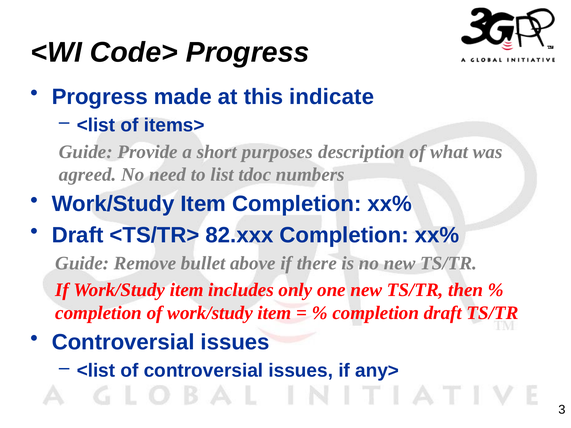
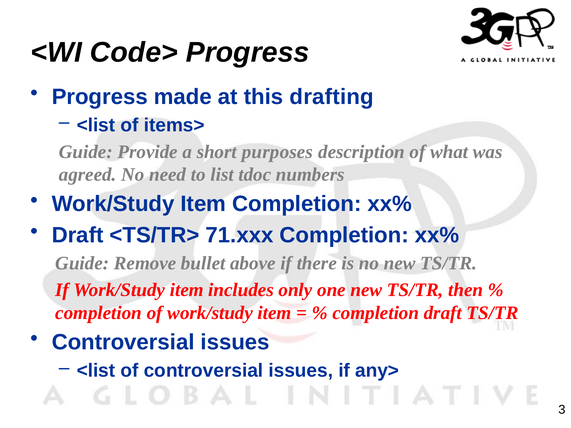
indicate: indicate -> drafting (332, 97)
82.xxx: 82.xxx -> 71.xxx (240, 235)
